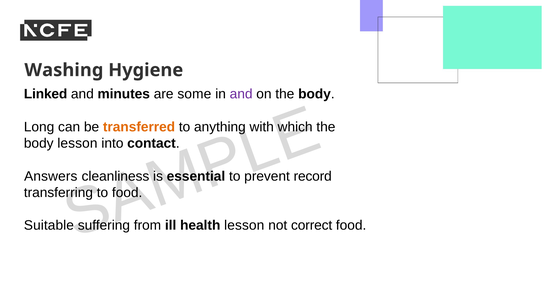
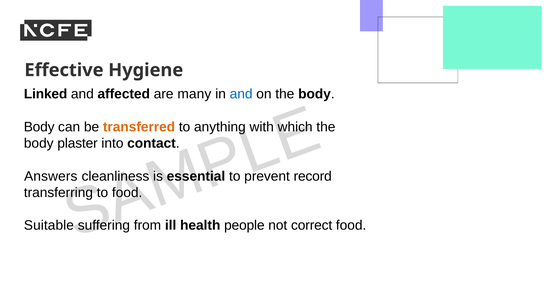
Washing: Washing -> Effective (64, 70)
minutes: minutes -> affected (124, 94)
some: some -> many (194, 94)
and colour: purple -> blue (241, 94)
Long: Long -> Body (39, 127)
body lesson: lesson -> plaster (78, 143)
health lesson: lesson -> people (244, 225)
